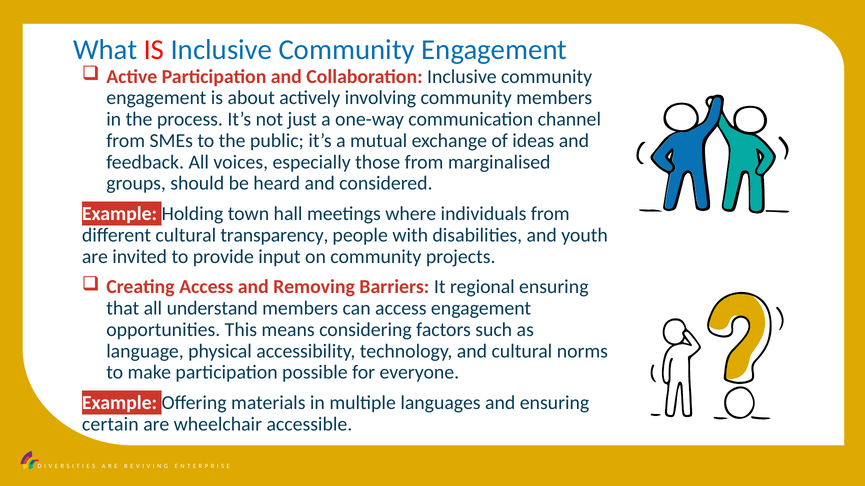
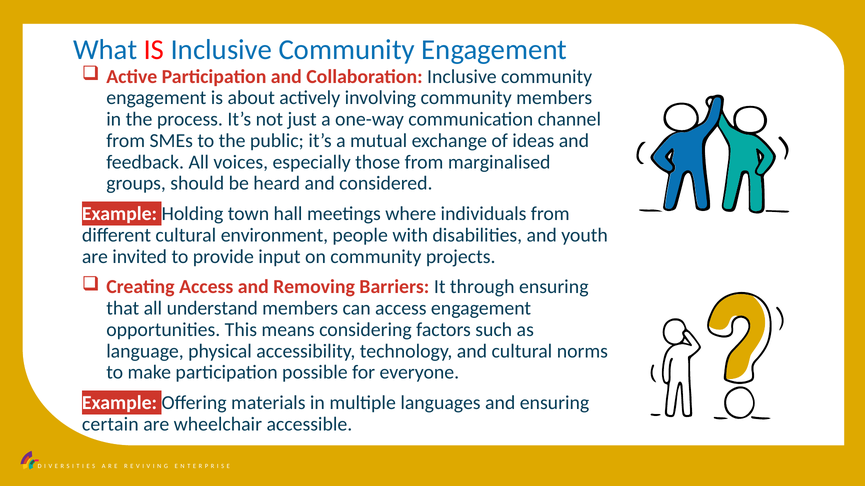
transparency: transparency -> environment (274, 235)
regional: regional -> through (482, 287)
